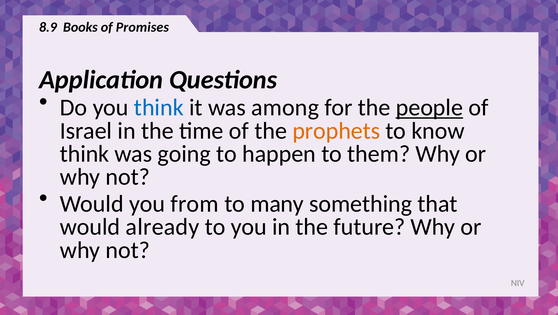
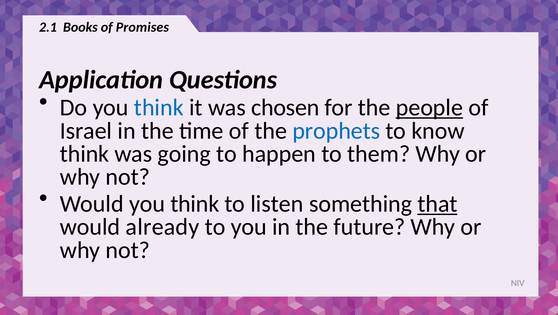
8.9: 8.9 -> 2.1 (48, 27)
among: among -> chosen (285, 108)
prophets colour: orange -> blue (336, 131)
Would you from: from -> think (195, 204)
many: many -> listen (277, 204)
that underline: none -> present (437, 204)
